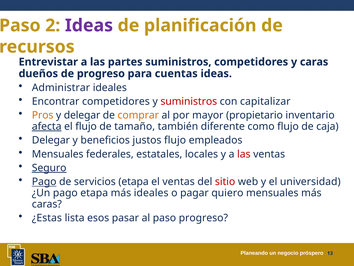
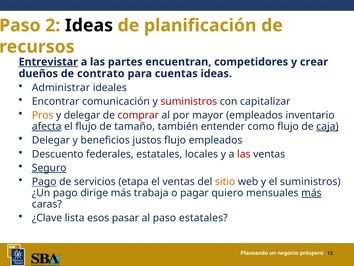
Ideas colour: purple -> black (89, 25)
Entrevistar underline: none -> present (48, 62)
partes suministros: suministros -> encuentran (178, 62)
y caras: caras -> crear (314, 62)
de progreso: progreso -> contrato (101, 73)
Encontrar competidores: competidores -> comunicación (116, 101)
comprar colour: orange -> red (138, 115)
mayor propietario: propietario -> empleados (254, 115)
diferente: diferente -> entender (223, 126)
caja underline: none -> present (327, 126)
Mensuales: Mensuales -> Descuento (58, 154)
sitio colour: red -> orange (225, 181)
el universidad: universidad -> suministros (310, 181)
pago etapa: etapa -> dirige (94, 193)
más ideales: ideales -> trabaja (151, 193)
más underline: none -> present (311, 193)
¿Estas: ¿Estas -> ¿Clave (47, 218)
paso progreso: progreso -> estatales (203, 218)
